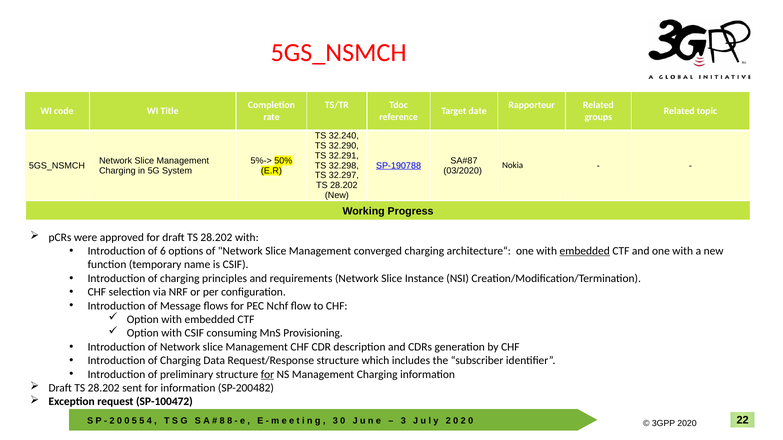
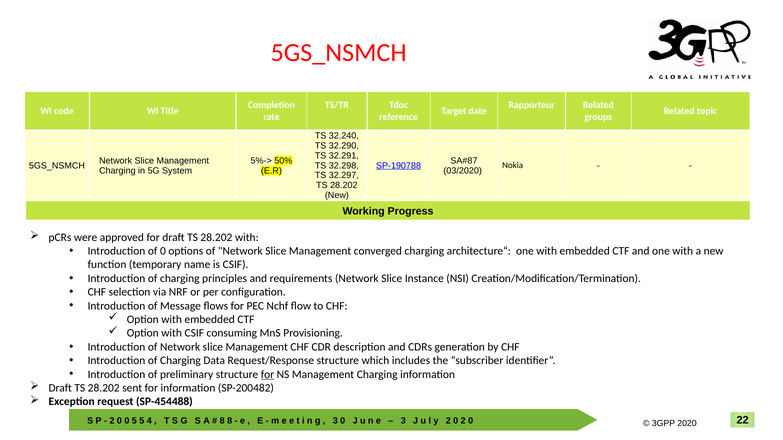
of 6: 6 -> 0 (163, 251)
embedded underline: present -> none (585, 251)
SP-100472: SP-100472 -> SP-454488 (164, 402)
